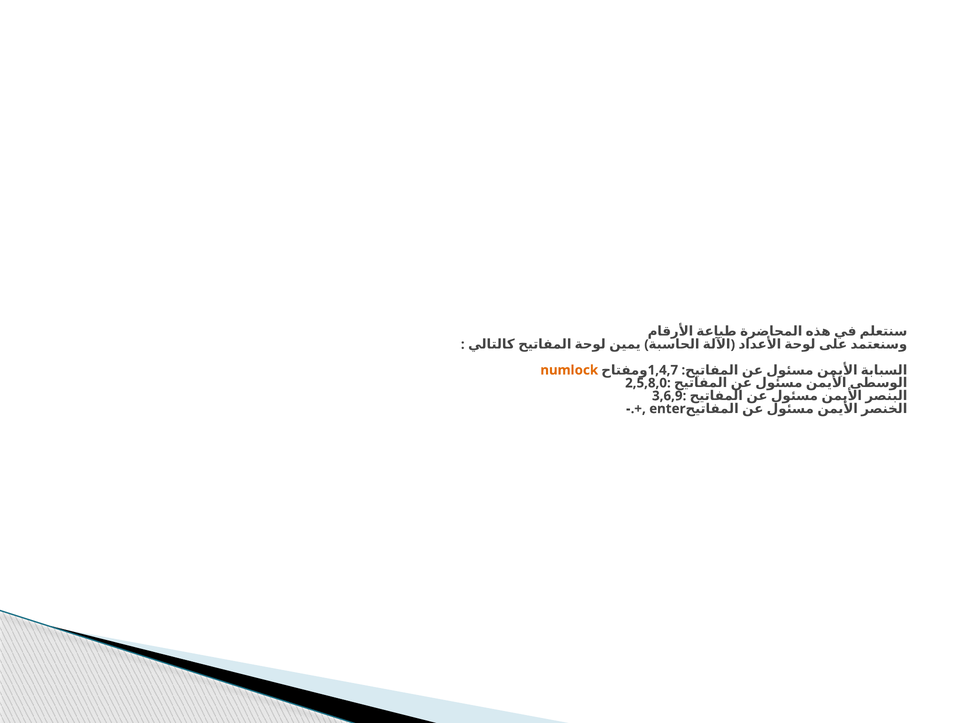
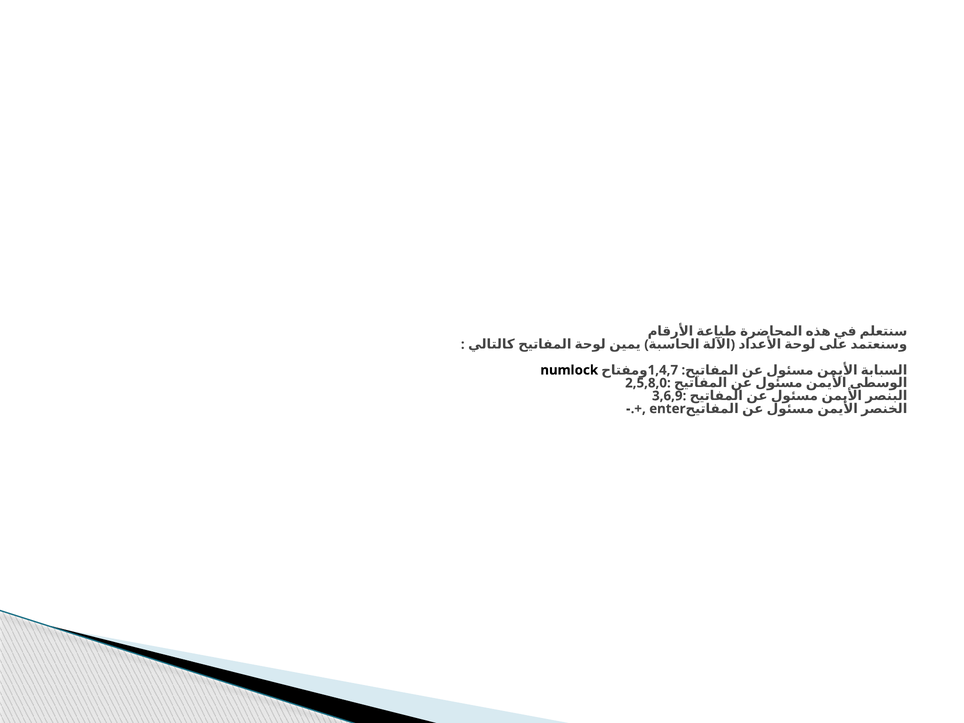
numlock colour: orange -> black (569, 370)
